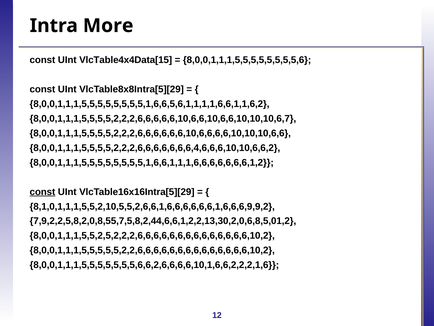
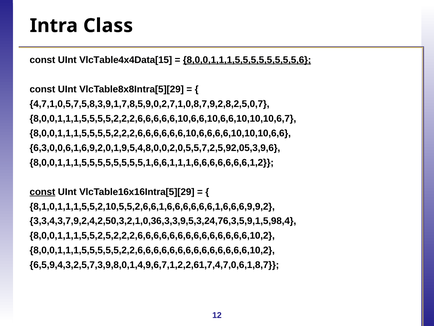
More: More -> Class (108, 26)
8,0,0,1,1,1,5,5,5,5,5,5,5,5,6 underline: none -> present (247, 60)
8,0,0,1,1,1,5,5,5,5,5,5,5,5,1,6,6,5,6,1,1,1,1,6,6,1,1,6,2: 8,0,0,1,1,1,5,5,5,5,5,5,5,5,1,6,6,5,6,1,1,1,1,6,6,1,1,6,2 -> 4,7,1,0,5,7,5,8,3,9,1,7,8,5,9,0,2,7,1,0,8,7,9,2,8,2,5,0,7 (150, 104)
8,0,0,1,1,1,5,5,5,5,2,2,2,6,6,6,6,6,6,6,4,6,6,6,10,10,6,6,2: 8,0,0,1,1,1,5,5,5,5,2,2,2,6,6,6,6,6,6,6,4,6,6,6,10,10,6,6,2 -> 6,3,0,0,6,1,6,9,2,0,1,9,5,4,8,0,0,2,0,5,5,7,2,5,92,05,3,9,6 (155, 148)
7,9,2,2,5,8,2,0,8,55,7,5,8,2,44,6,6,1,2,2,13,30,2,0,6,8,5,01,2: 7,9,2,2,5,8,2,0,8,55,7,5,8,2,44,6,6,1,2,2,13,30,2,0,6,8,5,01,2 -> 3,3,4,3,7,9,2,4,2,50,3,2,1,0,36,3,3,9,5,3,24,76,3,5,9,1,5,98,4 (163, 221)
8,0,0,1,1,1,5,5,5,5,5,5,5,6,6,2,6,6,6,6,10,1,6,6,2,2,2,1,6: 8,0,0,1,1,1,5,5,5,5,5,5,5,6,6,2,6,6,6,6,10,1,6,6,2,2,2,1,6 -> 6,5,9,4,3,2,5,7,3,9,8,0,1,4,9,6,7,1,2,2,61,7,4,7,0,6,1,8,7 (154, 265)
